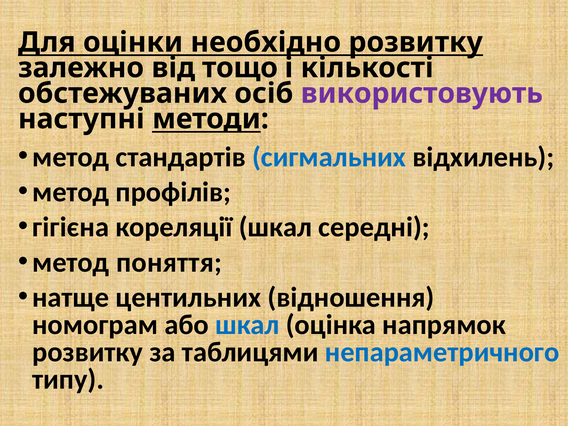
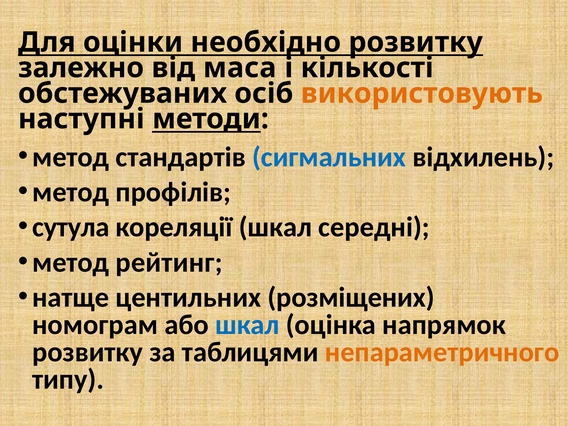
тощо: тощо -> маса (240, 68)
використовують colour: purple -> orange (422, 93)
гігієна: гігієна -> сутула (71, 227)
поняття: поняття -> рейтинг (169, 262)
відношення: відношення -> розміщених (351, 298)
непараметричного colour: blue -> orange (442, 352)
